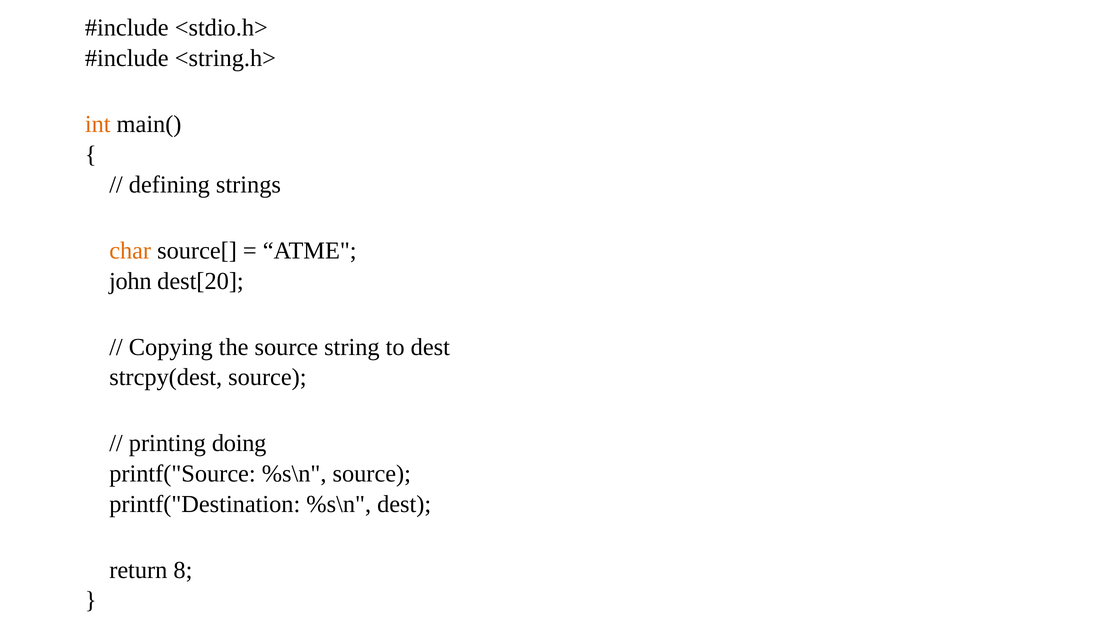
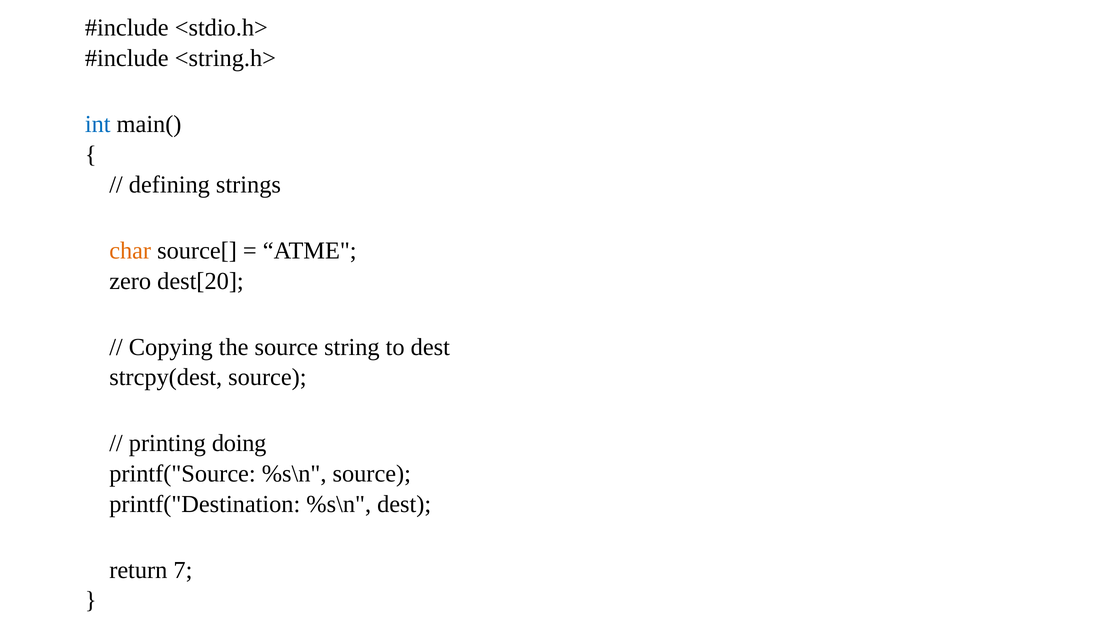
int colour: orange -> blue (98, 124)
john: john -> zero (130, 281)
8: 8 -> 7 (183, 570)
